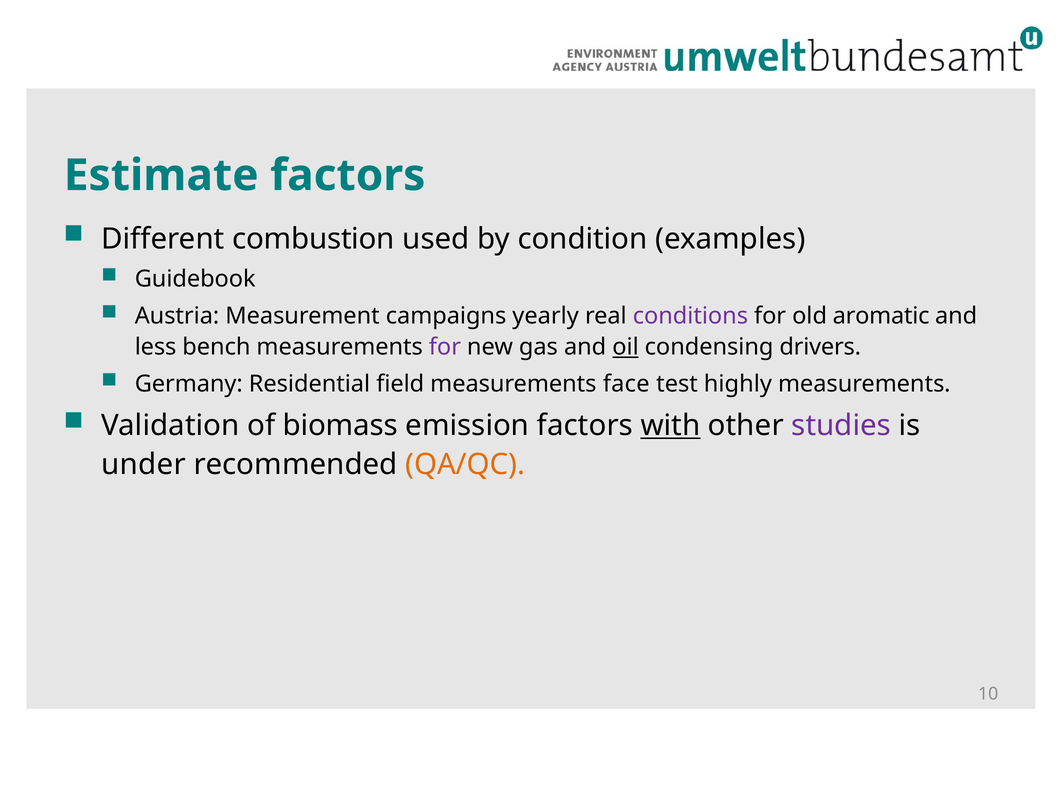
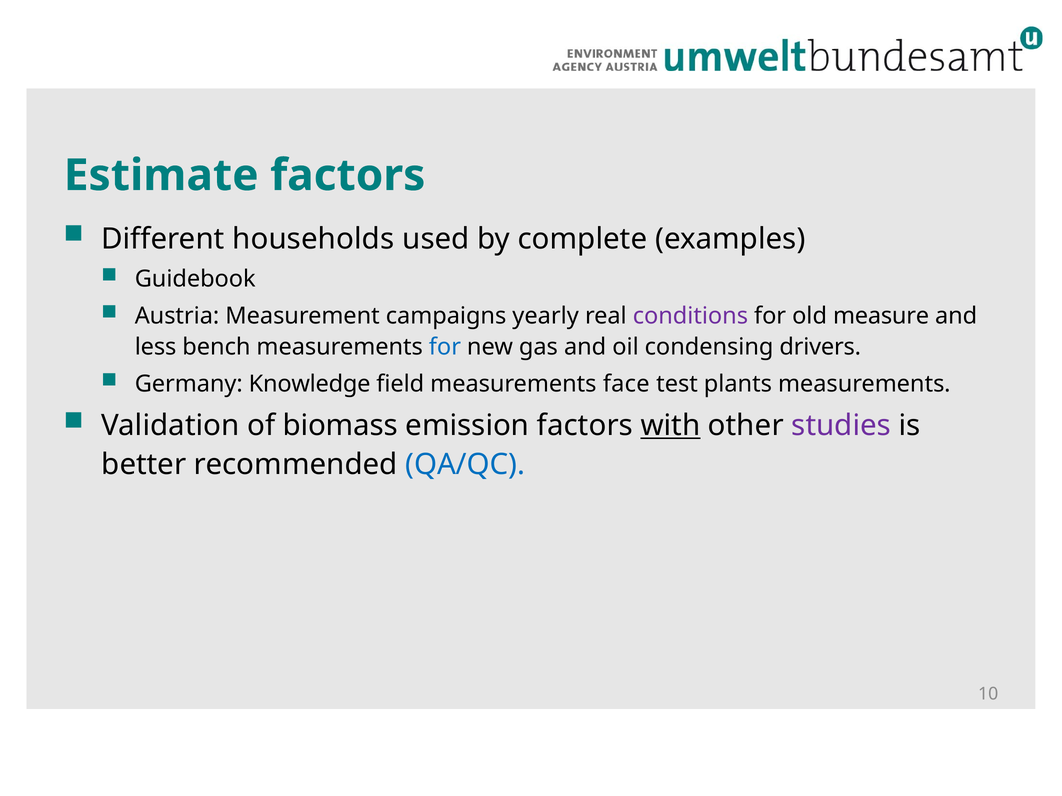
combustion: combustion -> households (313, 239)
condition: condition -> complete (582, 239)
aromatic: aromatic -> measure (881, 316)
for colour: purple -> blue (445, 347)
oil underline: present -> none (626, 347)
Residential: Residential -> Knowledge (310, 384)
highly: highly -> plants (738, 384)
under: under -> better (144, 465)
QA/QC colour: orange -> blue (465, 465)
